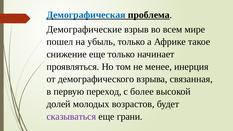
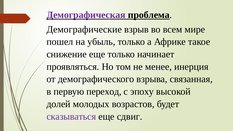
Демографическая colour: blue -> purple (86, 15)
более: более -> эпоху (142, 92)
грани: грани -> сдвиг (130, 117)
